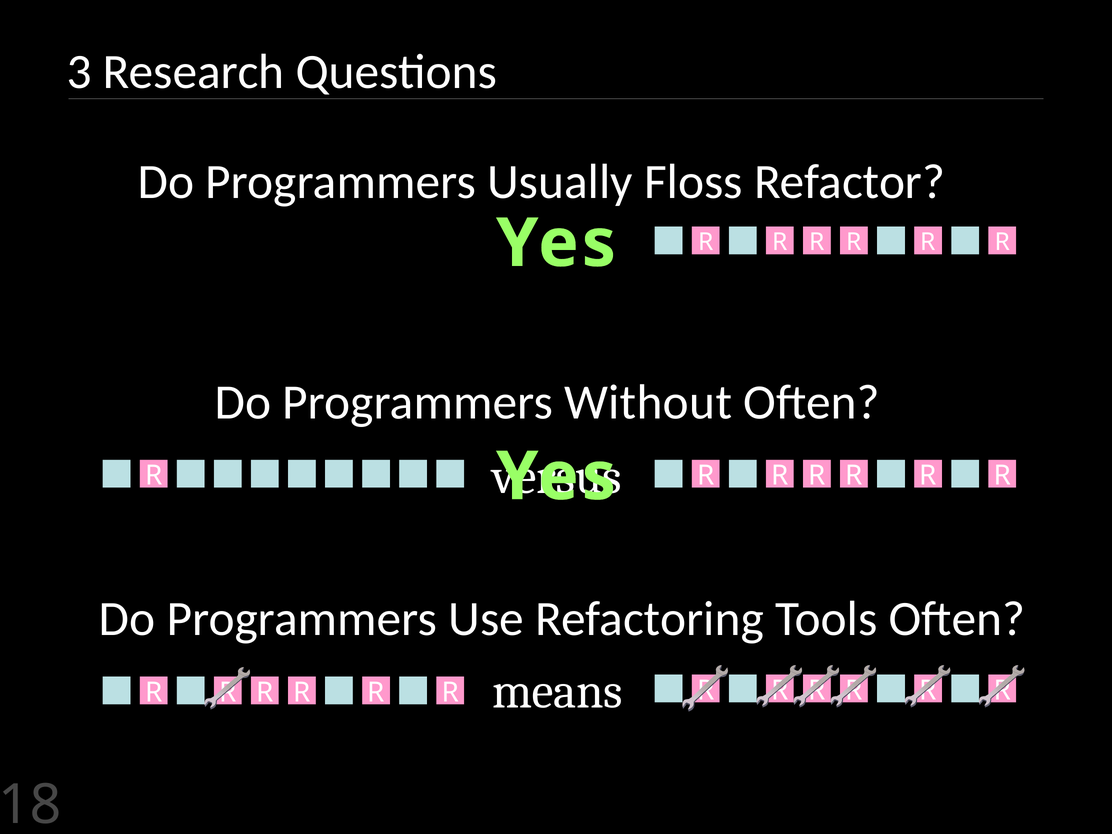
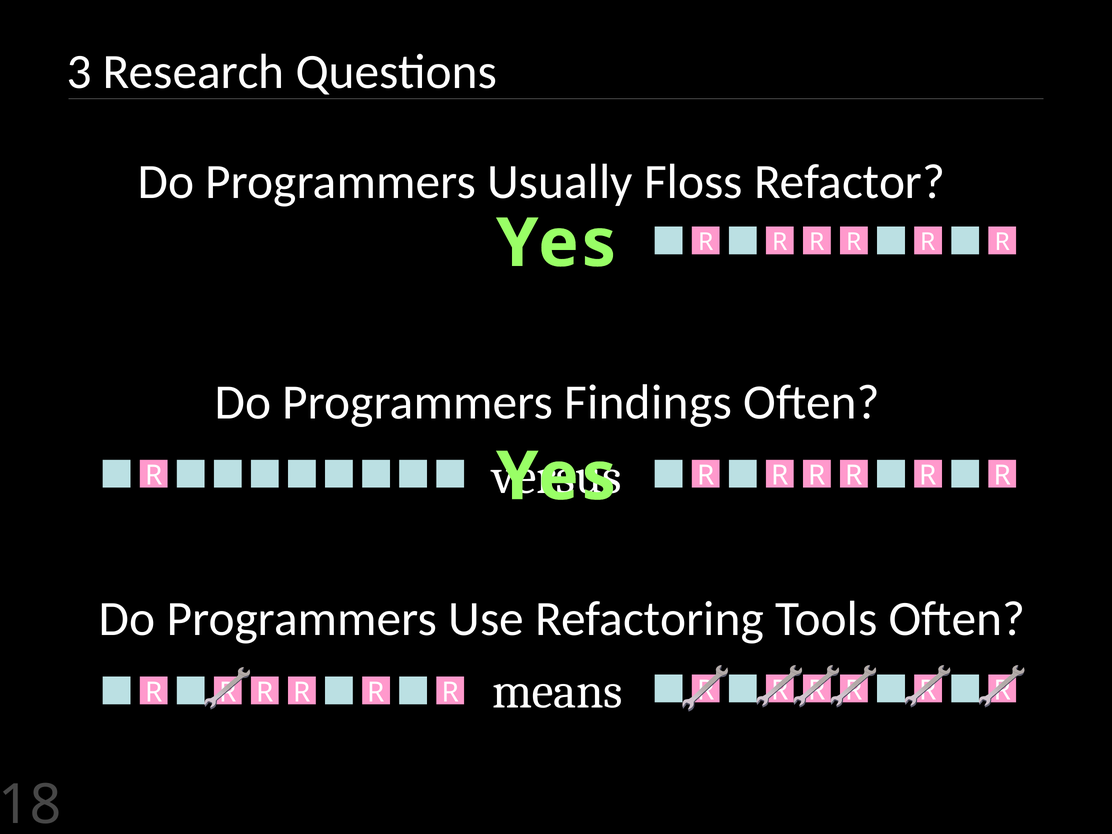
Without: Without -> Findings (648, 402)
